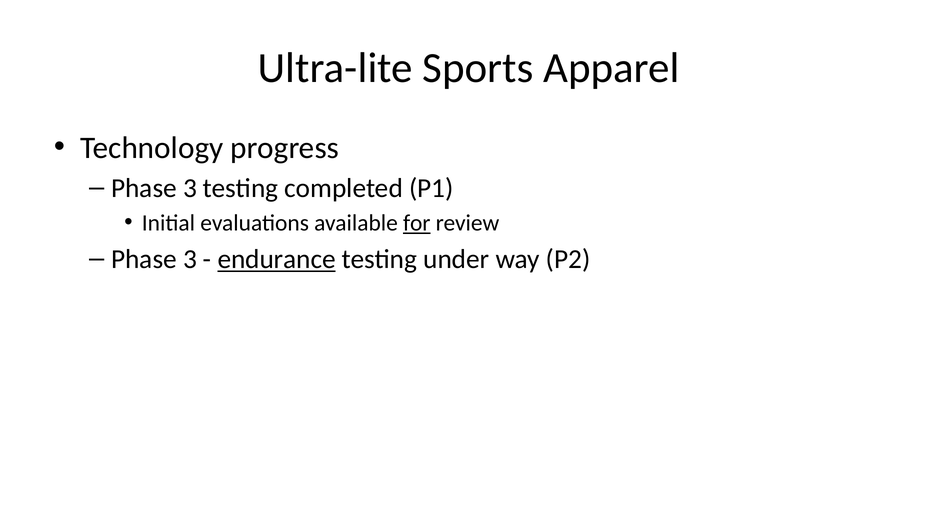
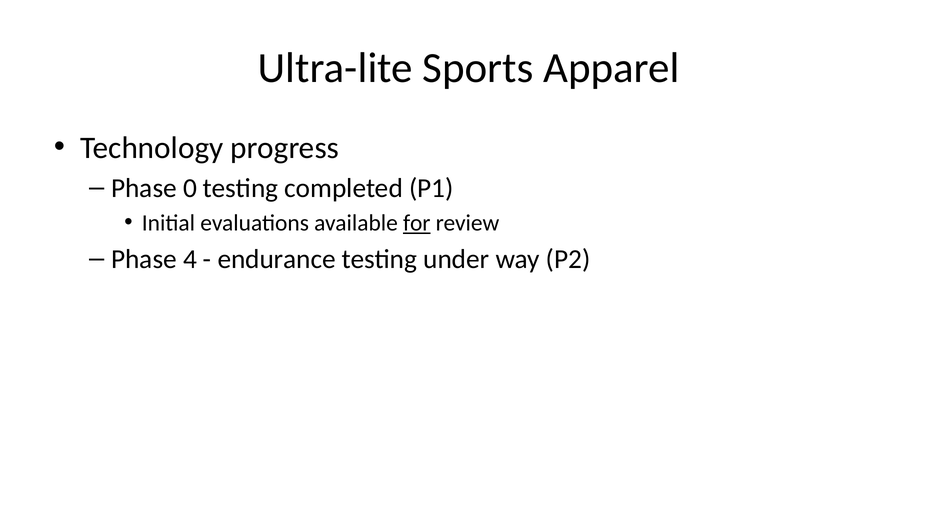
3: 3 -> 0 (190, 188)
3: 3 -> 4 (190, 259)
endurance underline: present -> none (277, 259)
